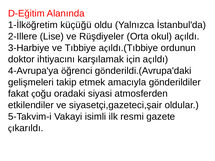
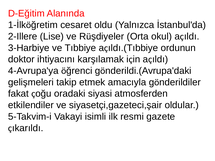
küçüğü: küçüğü -> cesaret (76, 25)
